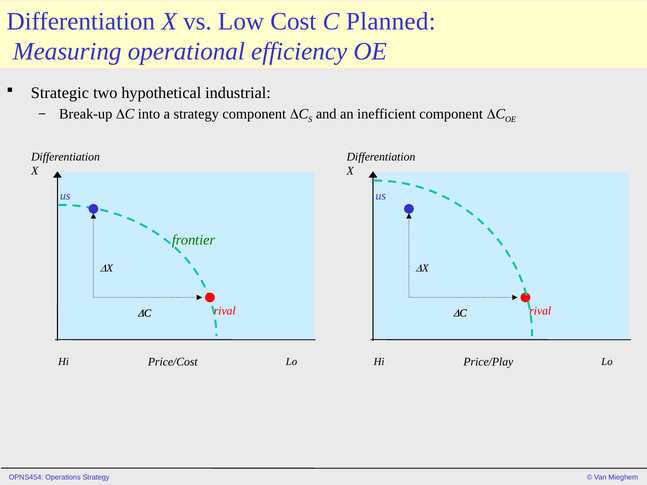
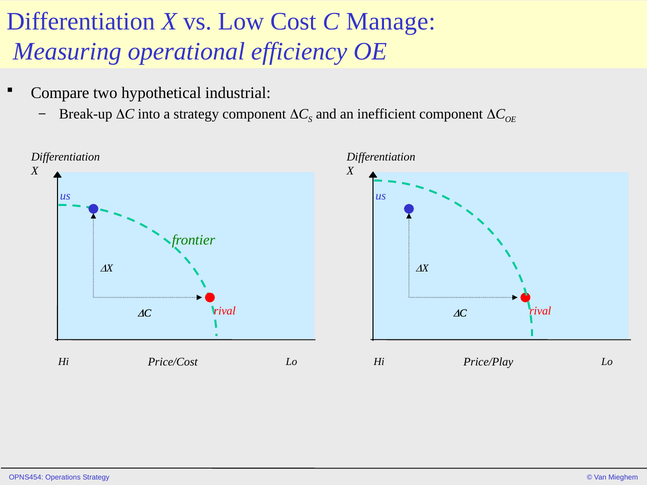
Planned: Planned -> Manage (391, 21)
Strategic: Strategic -> Compare (60, 93)
